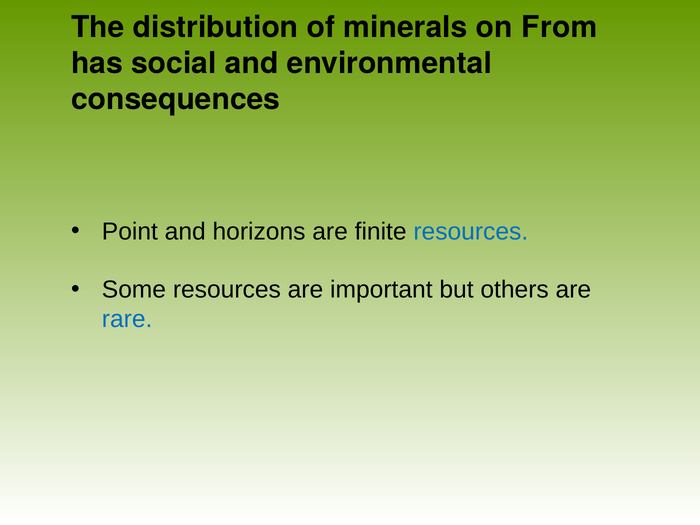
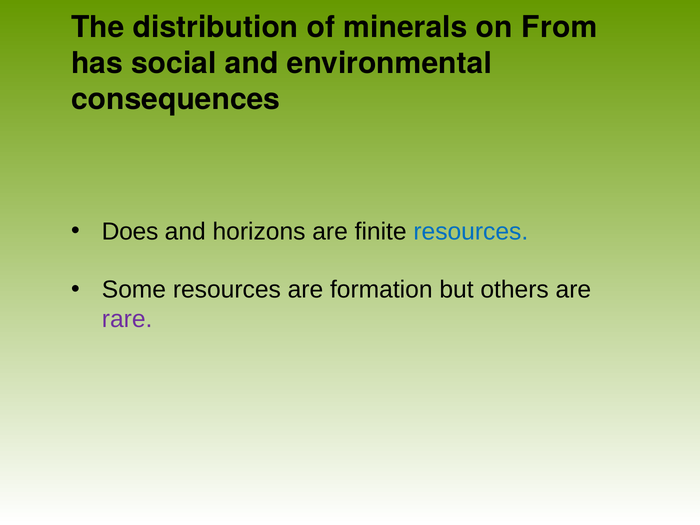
Point: Point -> Does (130, 231)
important: important -> formation (381, 290)
rare colour: blue -> purple (127, 319)
